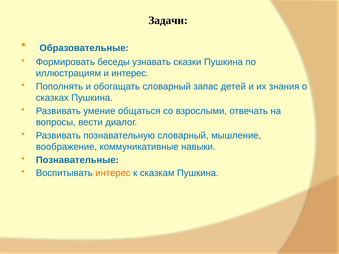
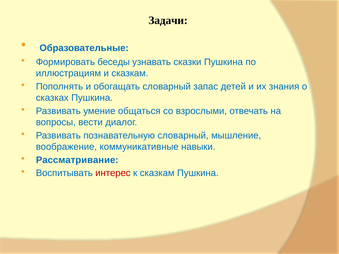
и интерес: интерес -> сказкам (130, 73)
Познавательные: Познавательные -> Рассматривание (77, 160)
интерес colour: orange -> red (113, 173)
